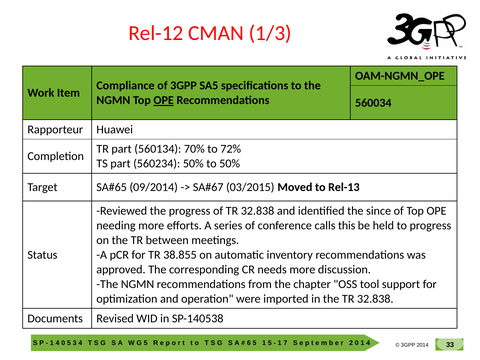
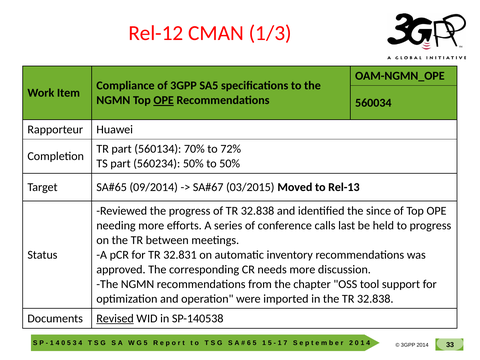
this: this -> last (347, 226)
38.855: 38.855 -> 32.831 (180, 255)
Revised underline: none -> present (115, 319)
